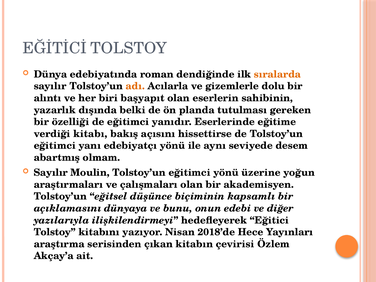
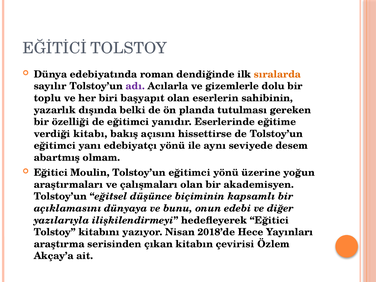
adı colour: orange -> purple (135, 86)
alıntı: alıntı -> toplu (47, 98)
Sayılır: Sayılır -> Eğitici (51, 173)
